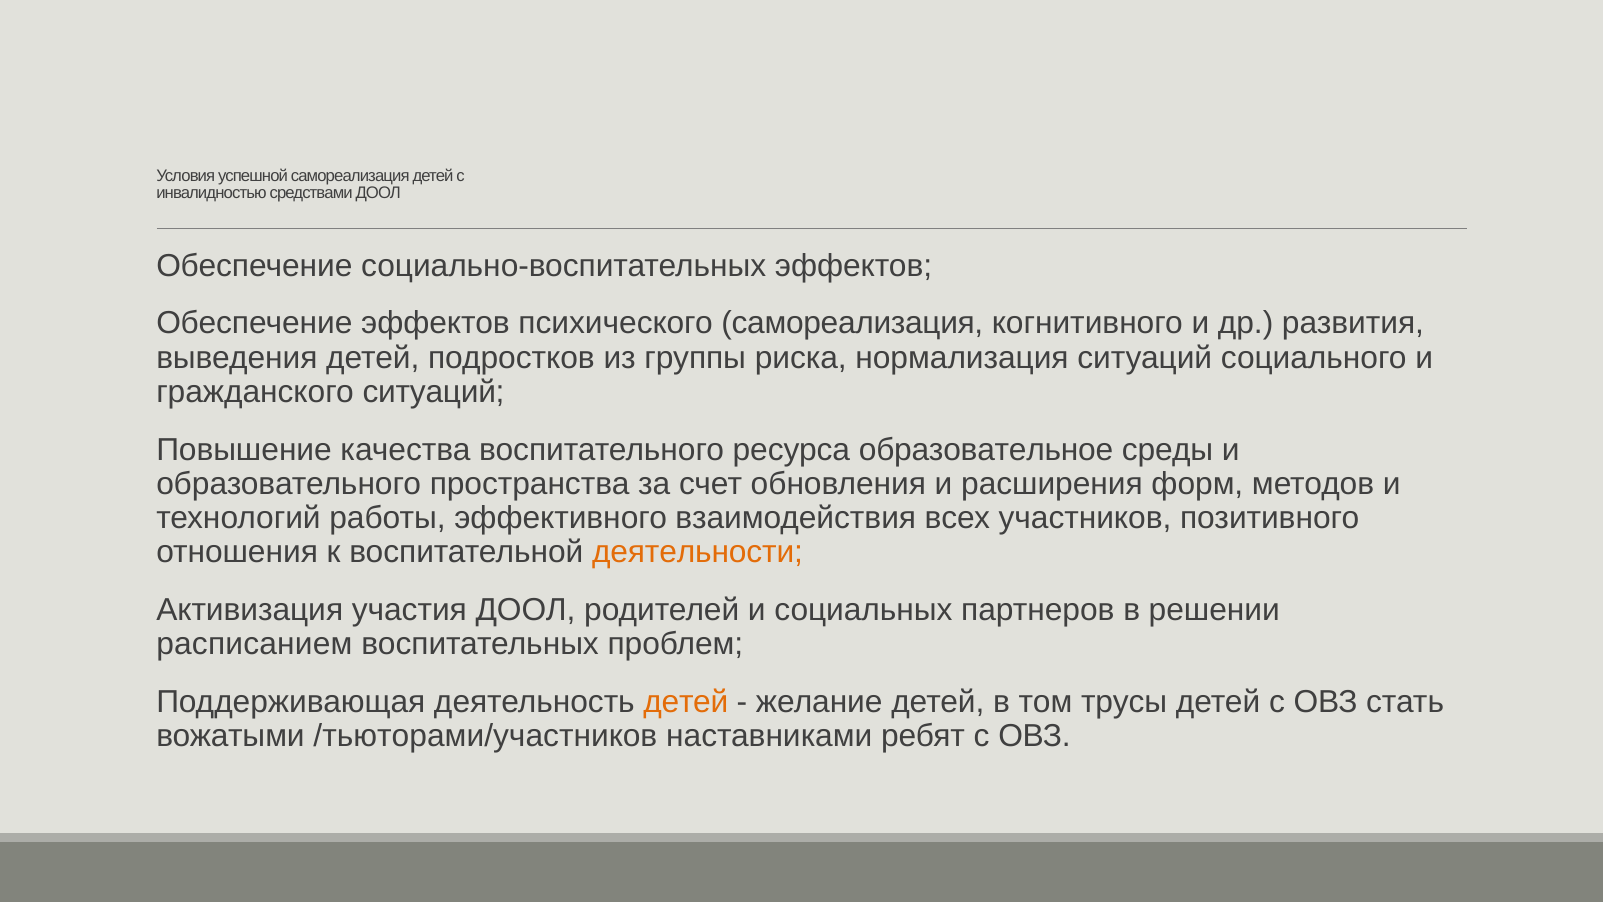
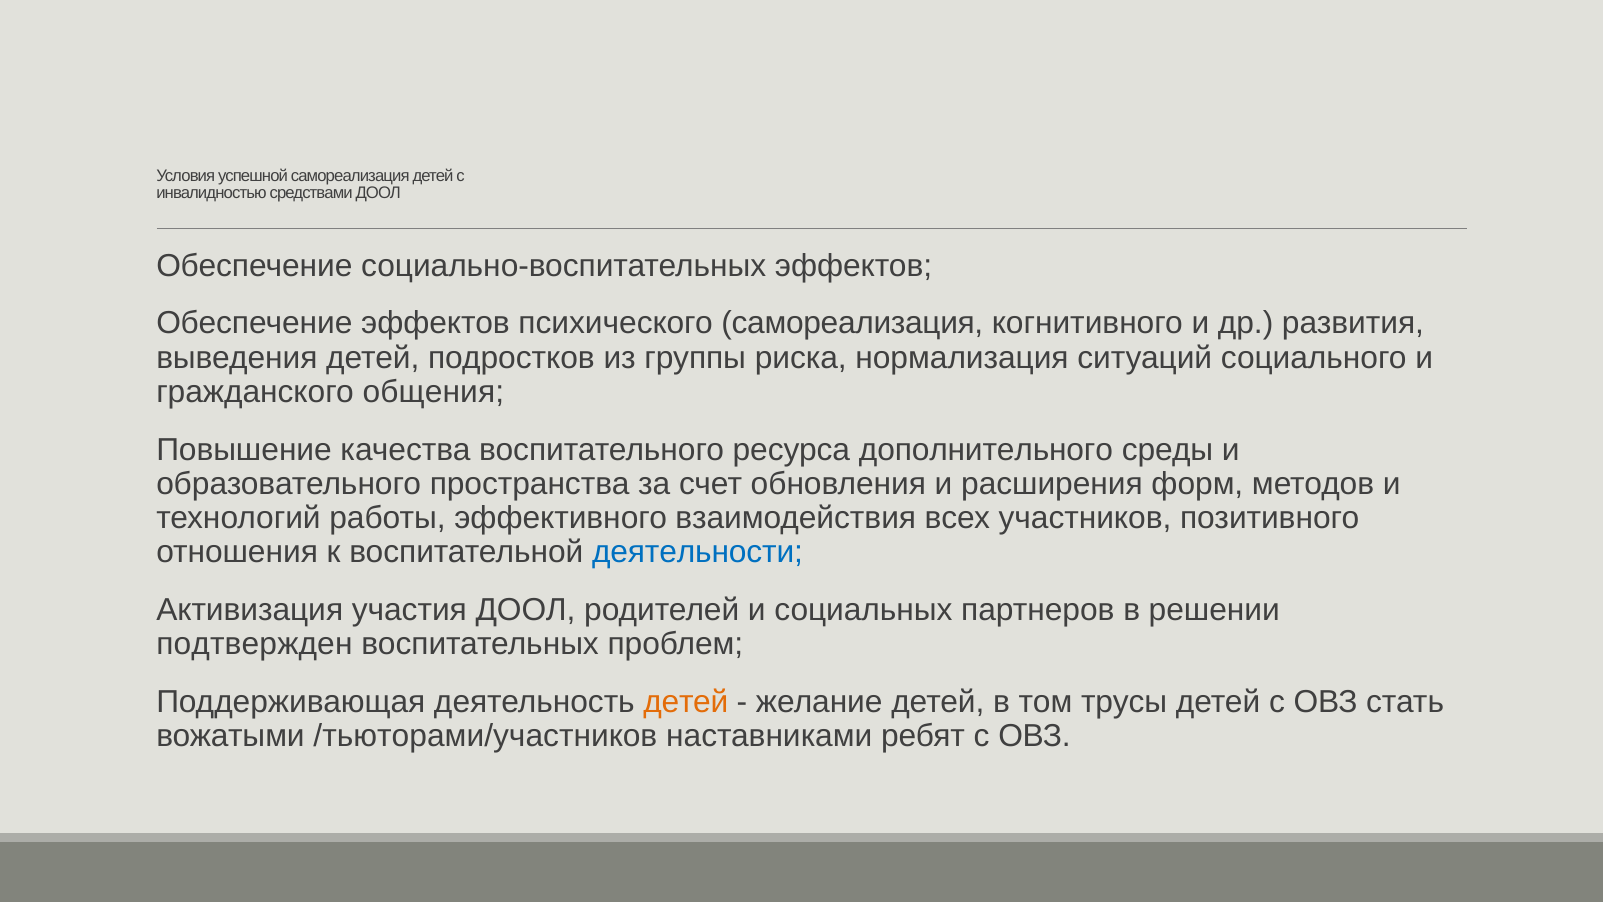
гражданского ситуаций: ситуаций -> общения (433, 392)
образовательное: образовательное -> дополнительного (986, 449)
деятельности colour: orange -> blue (697, 552)
расписанием: расписанием -> подтвержден (254, 644)
